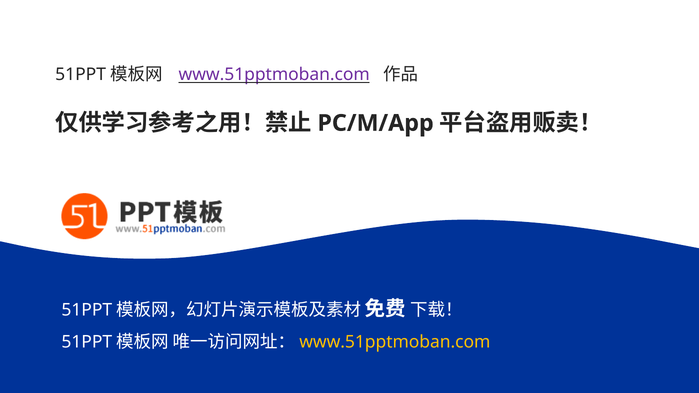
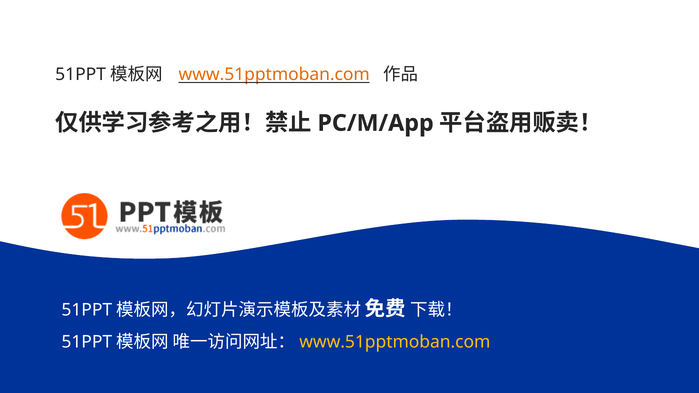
www.51pptmoban.com colour: purple -> orange (274, 74)
